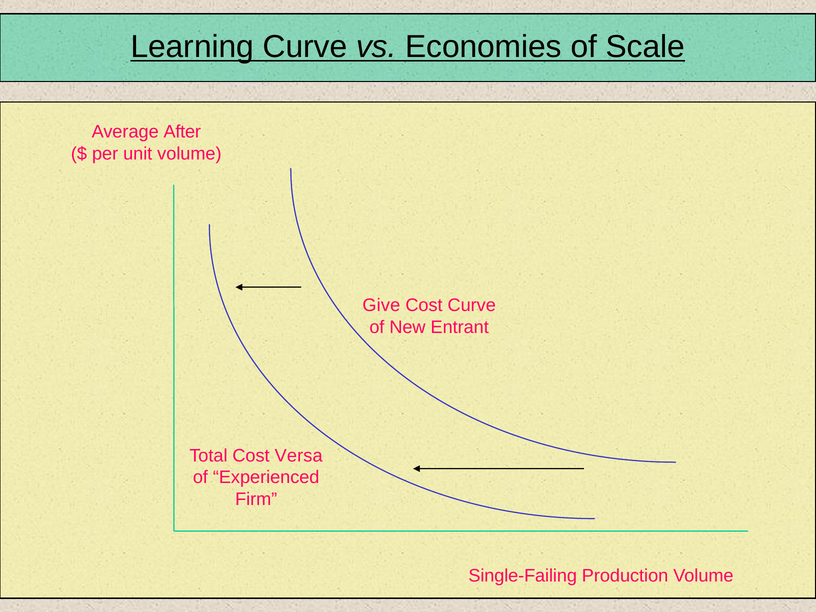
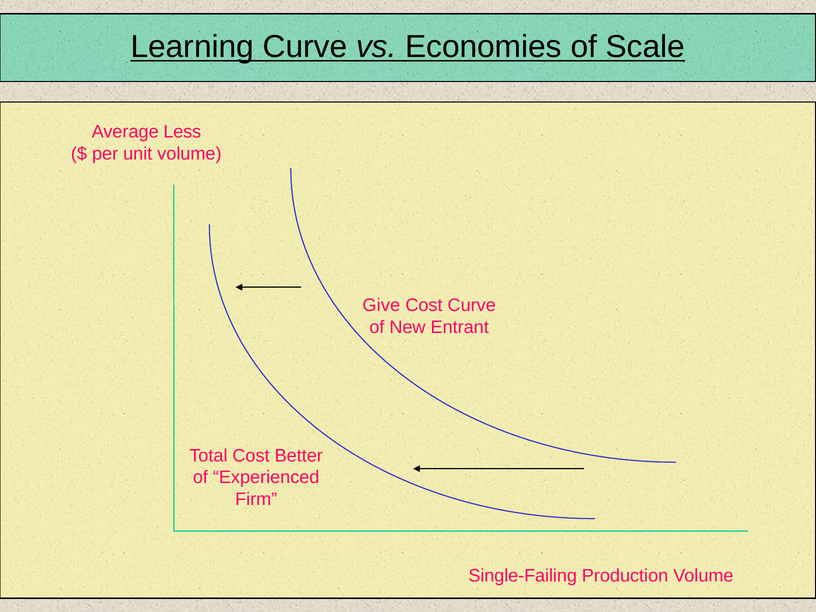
After: After -> Less (182, 132)
Versa: Versa -> Better (299, 456)
